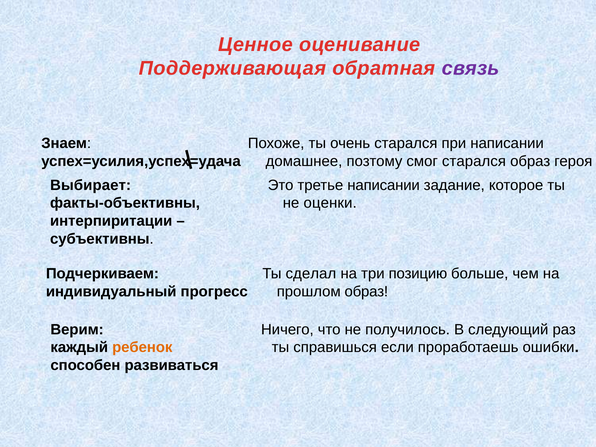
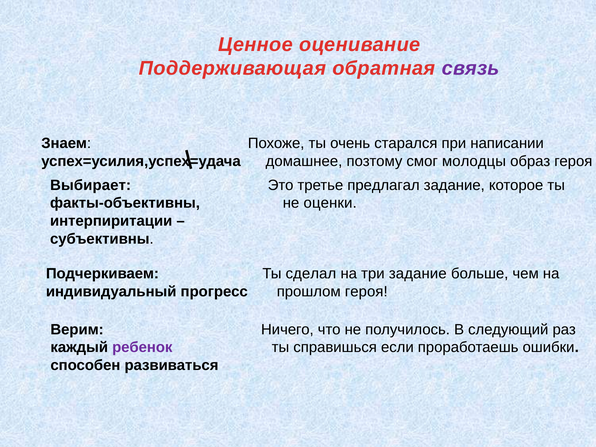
смог старался: старался -> молодцы (474, 161)
третье написании: написании -> предлагал (384, 185)
три позицию: позицию -> задание (418, 274)
прошлом образ: образ -> героя (366, 292)
ребенок colour: orange -> purple (142, 347)
